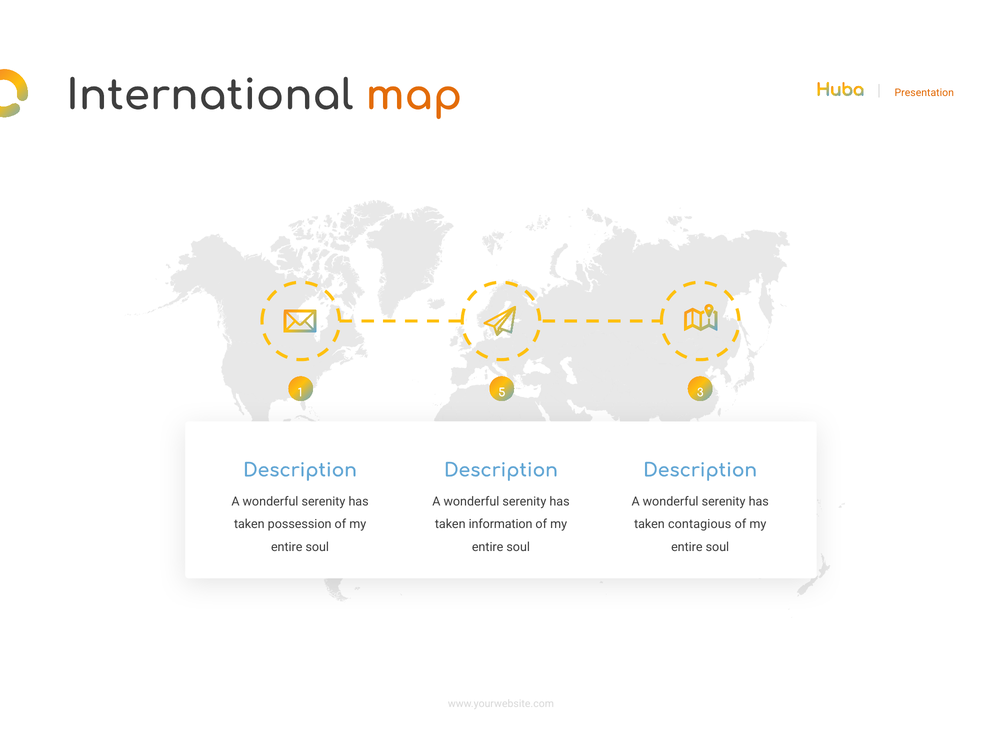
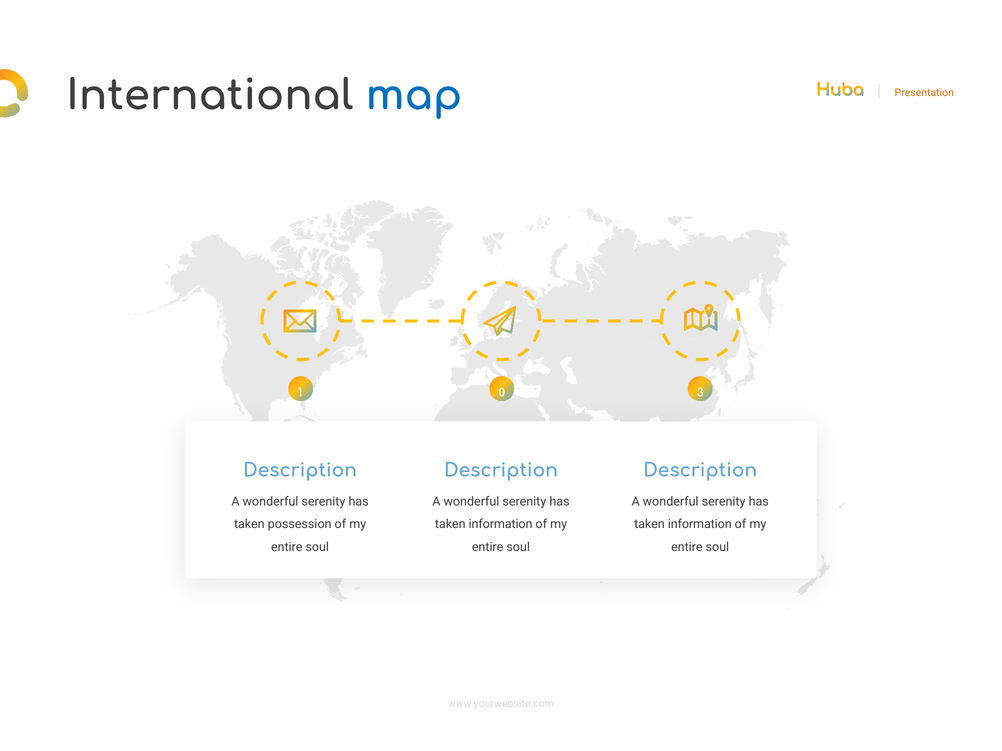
map colour: orange -> blue (414, 96)
5: 5 -> 0 (502, 393)
contagious: contagious -> information (700, 525)
